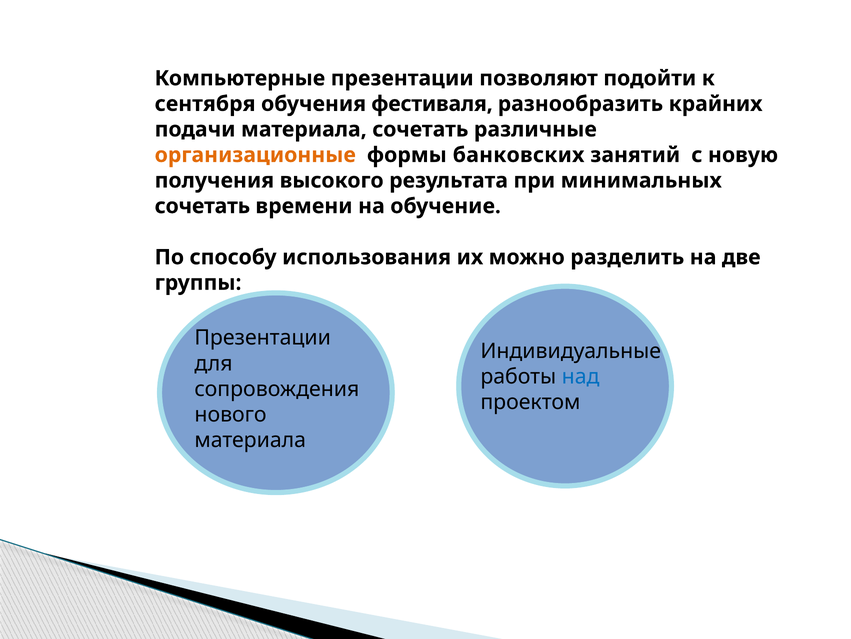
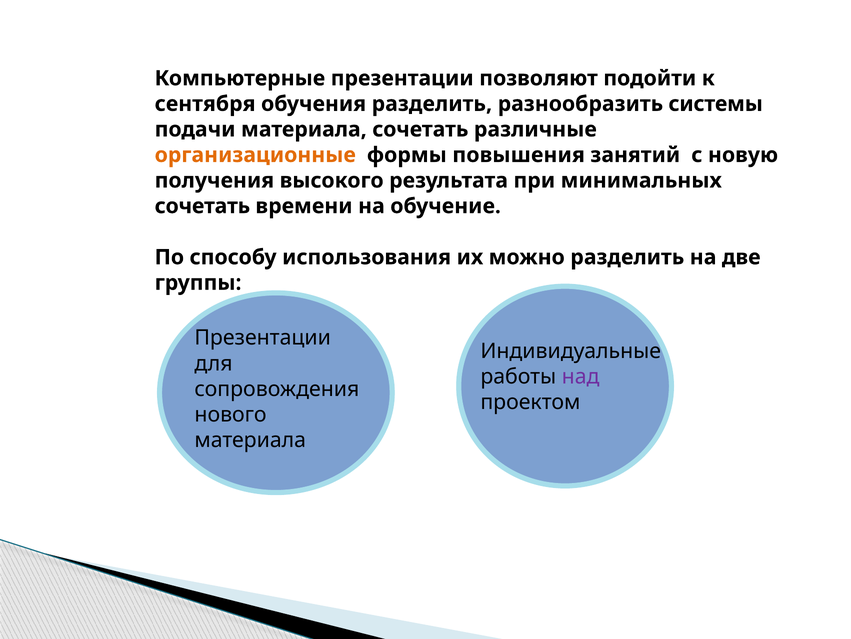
обучения фестиваля: фестиваля -> разделить (432, 104)
крайних: крайних -> системы (716, 104)
банковских: банковских -> повышения (519, 155)
над colour: blue -> purple (581, 376)
